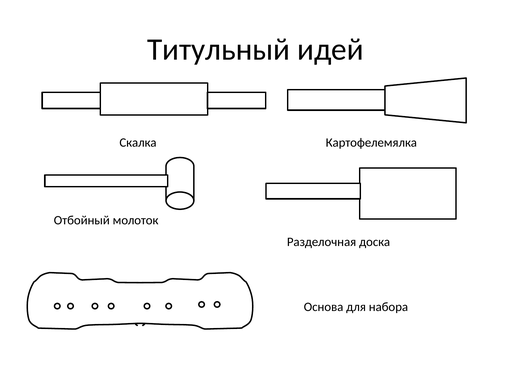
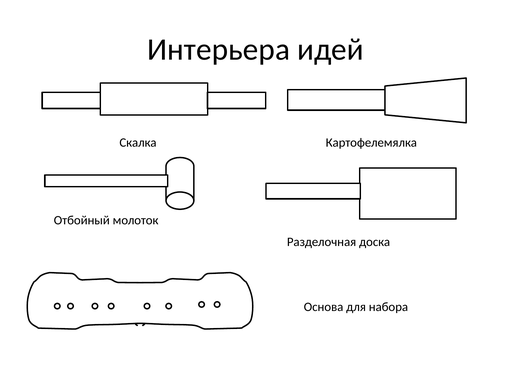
Титульный: Титульный -> Интерьера (219, 49)
